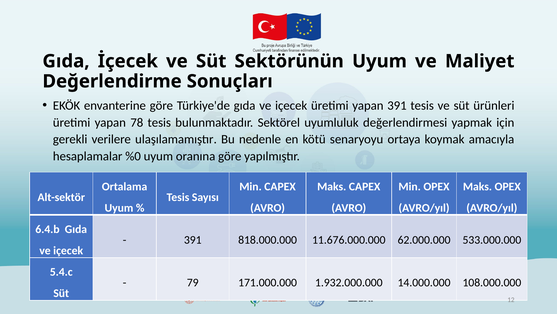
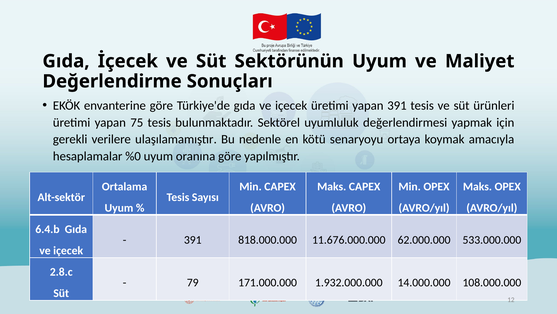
78: 78 -> 75 (137, 122)
5.4.c: 5.4.c -> 2.8.c (61, 271)
